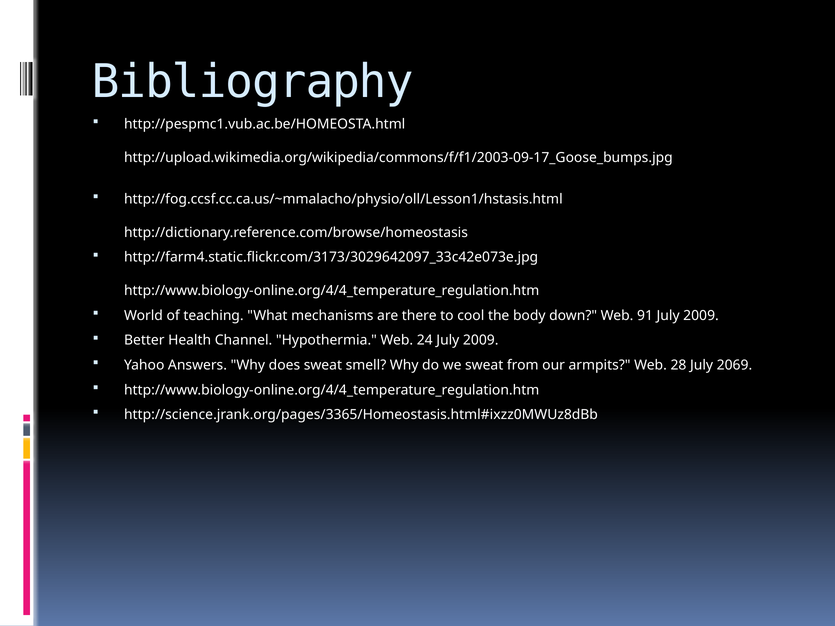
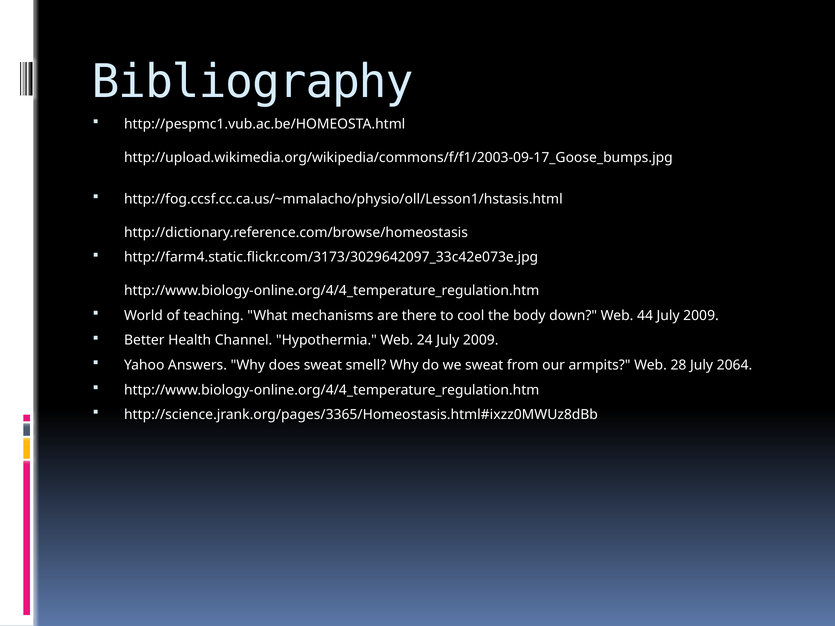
91: 91 -> 44 (645, 316)
2069: 2069 -> 2064 (734, 365)
